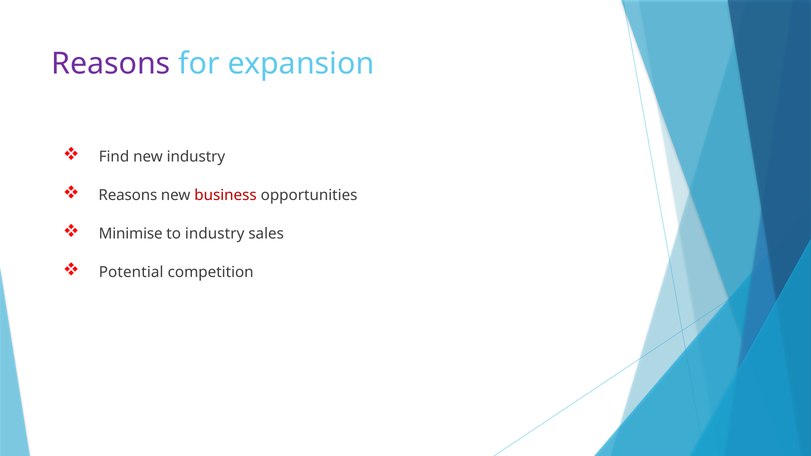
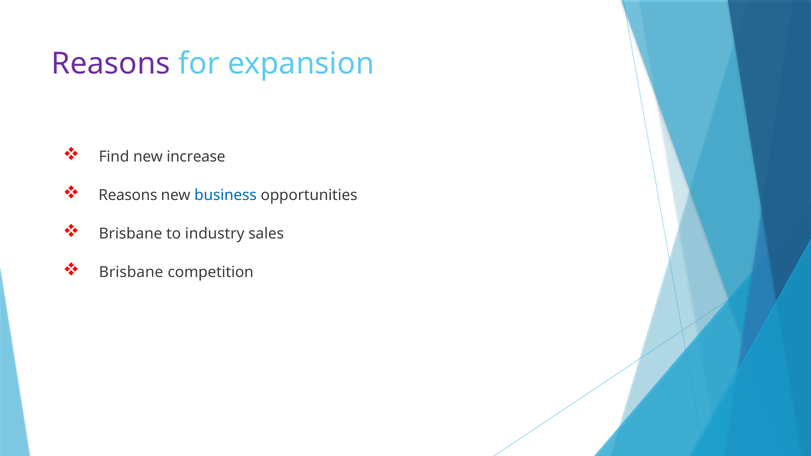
new industry: industry -> increase (196, 157)
business colour: red -> blue (226, 195)
Minimise: Minimise -> Brisbane (131, 234)
Potential: Potential -> Brisbane (131, 272)
